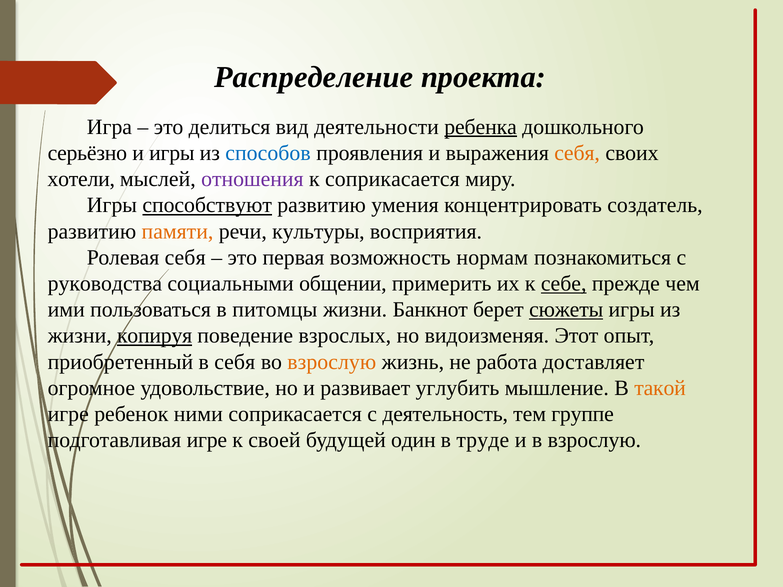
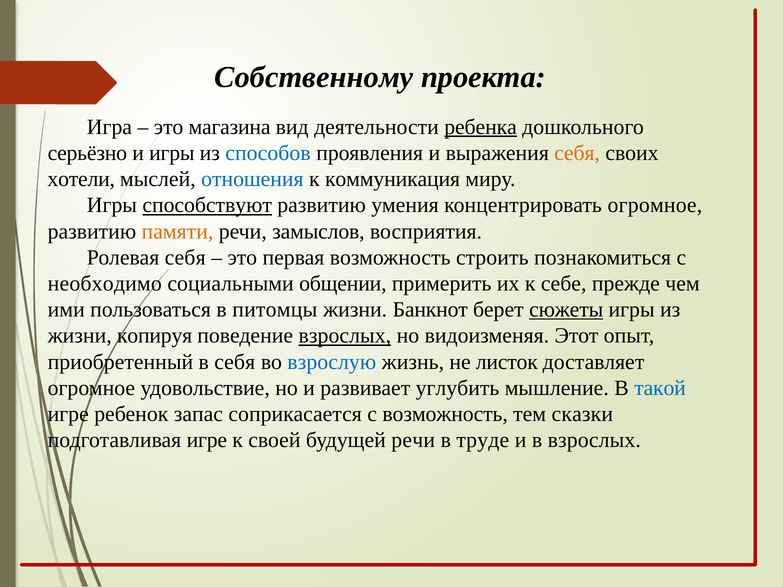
Распределение: Распределение -> Собственному (314, 77)
делиться: делиться -> магазина (230, 127)
отношения colour: purple -> blue (252, 179)
к соприкасается: соприкасается -> коммуникация (393, 179)
концентрировать создатель: создатель -> огромное (655, 205)
культуры: культуры -> замыслов (318, 232)
нормам: нормам -> строить (492, 258)
руководства: руководства -> необходимо (105, 284)
себе underline: present -> none (564, 284)
копируя underline: present -> none (155, 336)
взрослых underline: none -> present (345, 336)
взрослую colour: orange -> blue (332, 362)
работа: работа -> листок (507, 362)
такой colour: orange -> blue (660, 388)
ними: ними -> запас (198, 414)
с деятельность: деятельность -> возможность (445, 414)
группе: группе -> сказки (582, 414)
будущей один: один -> речи (413, 440)
в взрослую: взрослую -> взрослых (594, 440)
